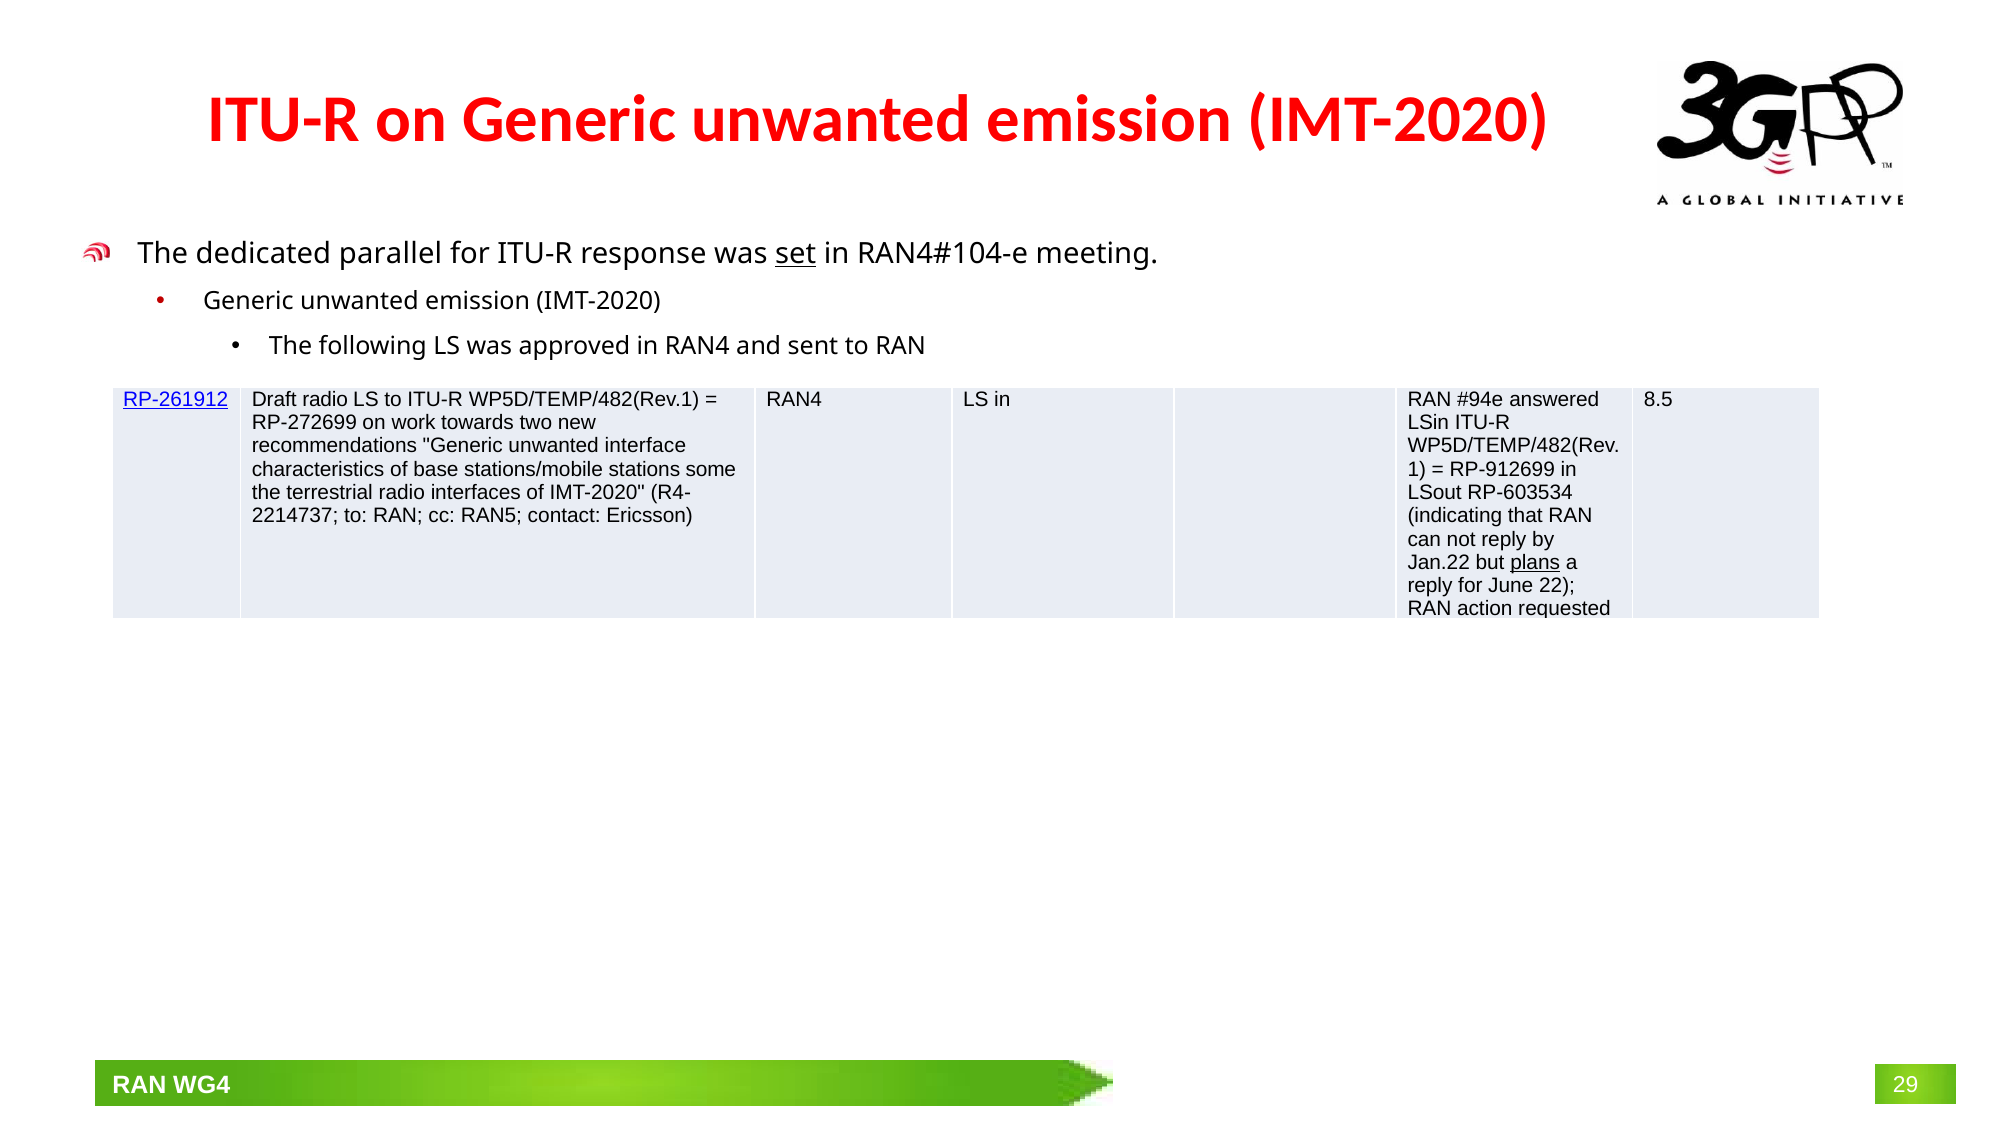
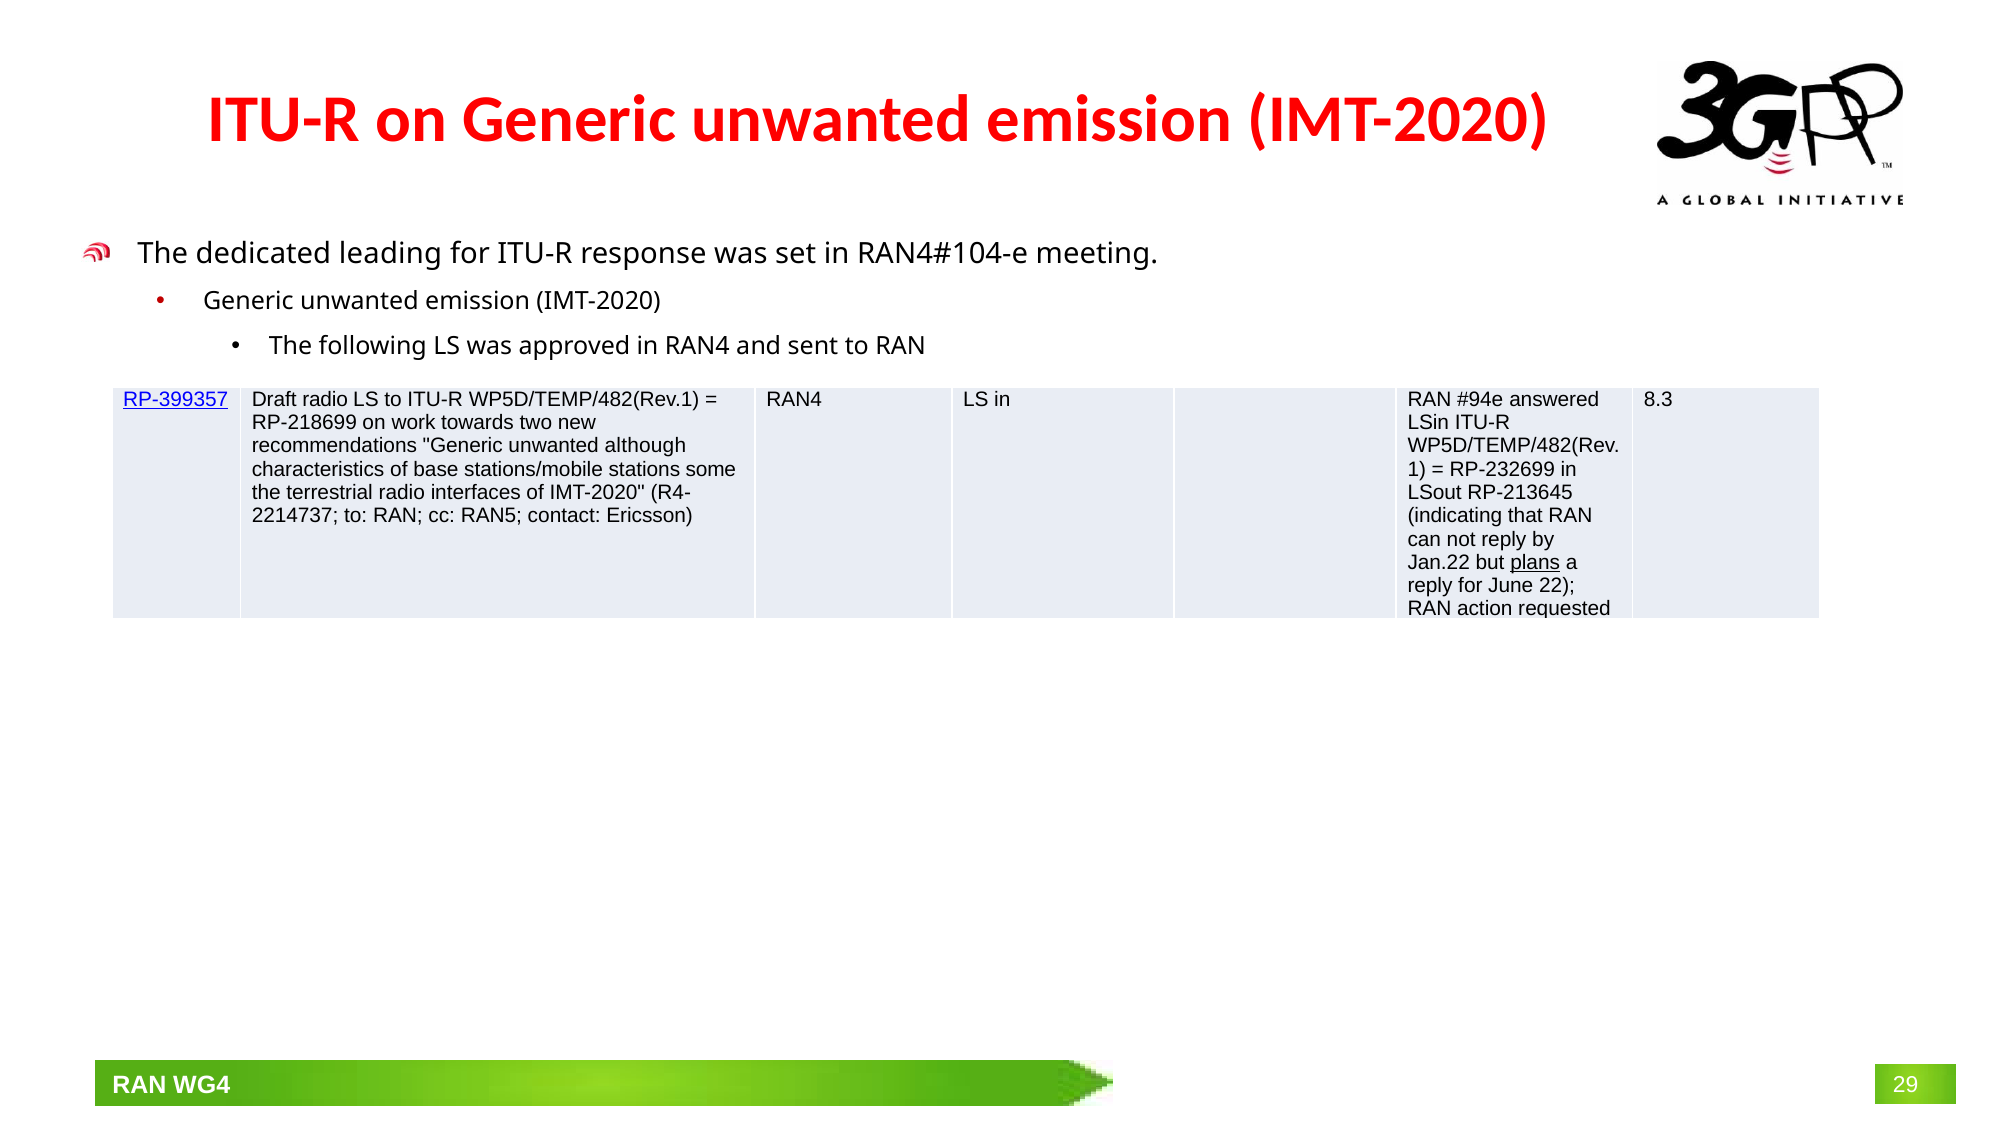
parallel: parallel -> leading (391, 254)
set underline: present -> none (796, 254)
RP-261912: RP-261912 -> RP-399357 (176, 399)
8.5: 8.5 -> 8.3 (1658, 399)
RP-272699: RP-272699 -> RP-218699 (304, 422)
interface: interface -> although (645, 446)
RP-912699: RP-912699 -> RP-232699 (1502, 469)
RP-603534: RP-603534 -> RP-213645 (1520, 492)
